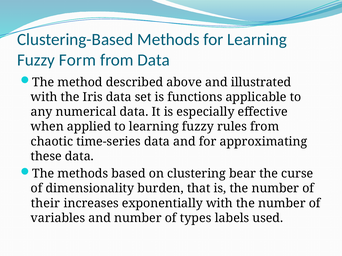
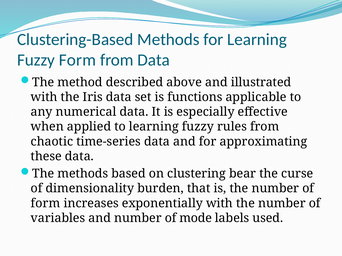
their: their -> form (45, 204)
types: types -> mode (196, 218)
